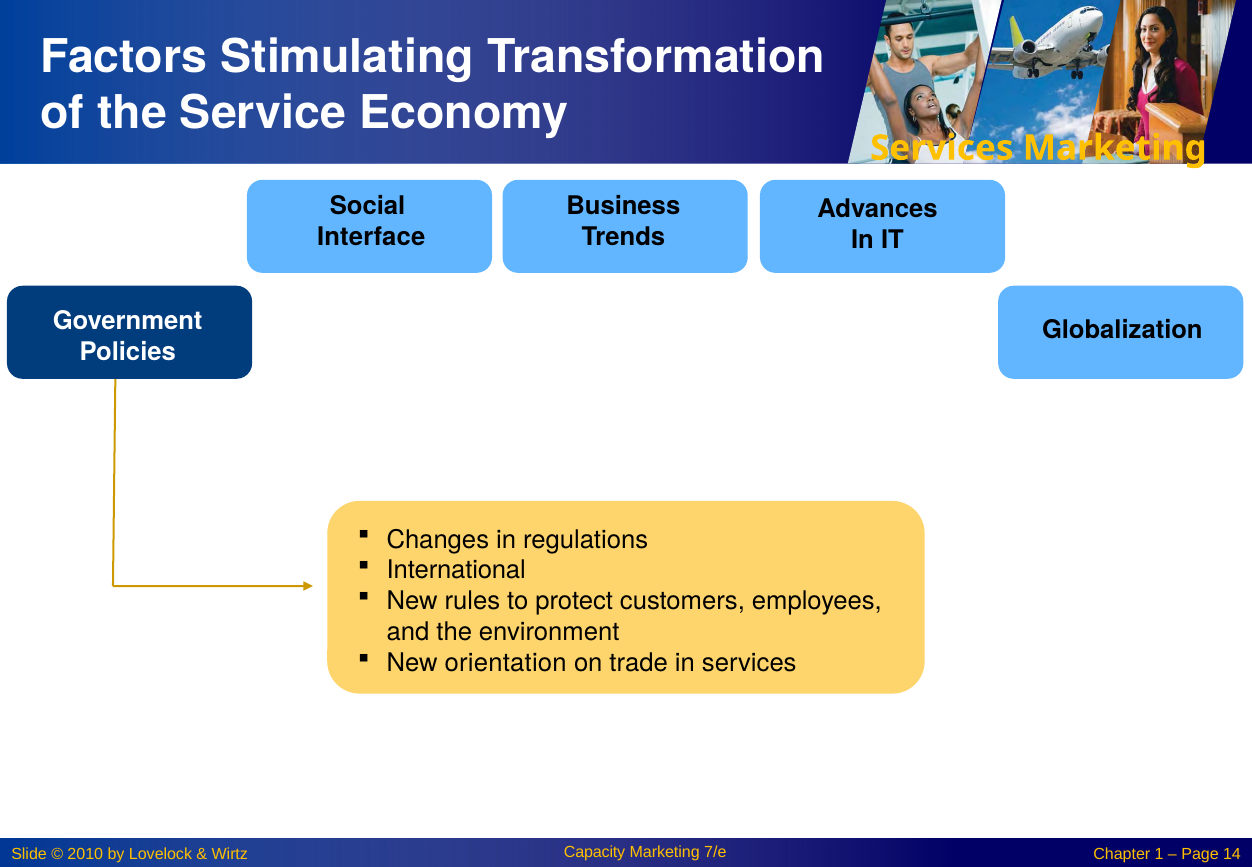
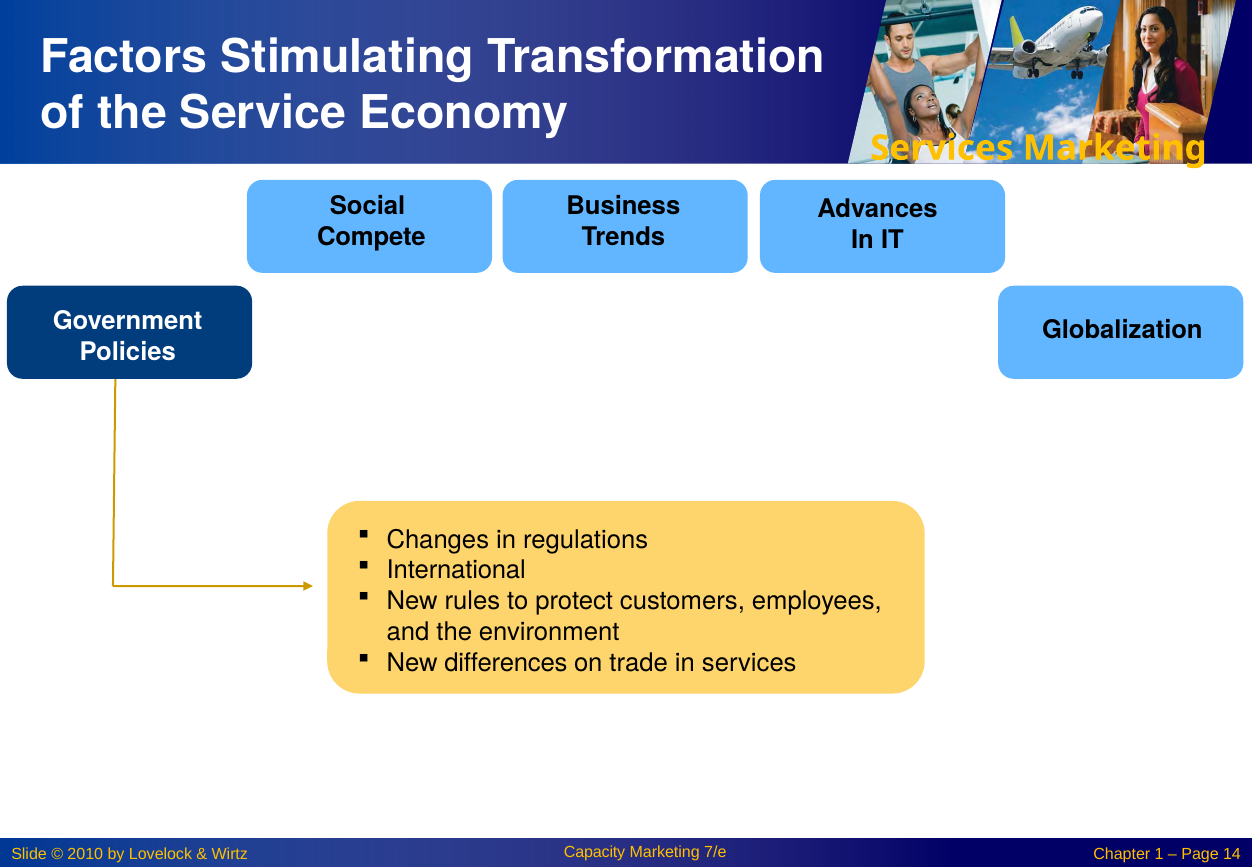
Interface: Interface -> Compete (371, 237)
orientation: orientation -> differences (506, 663)
